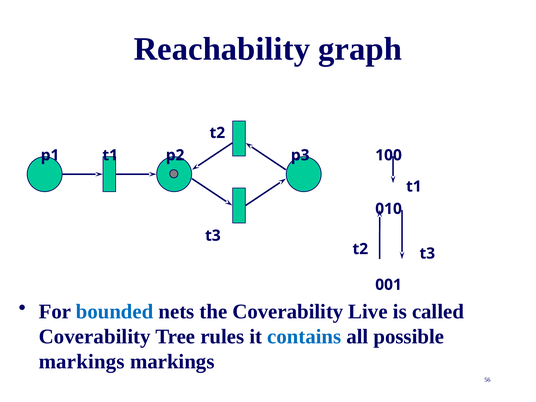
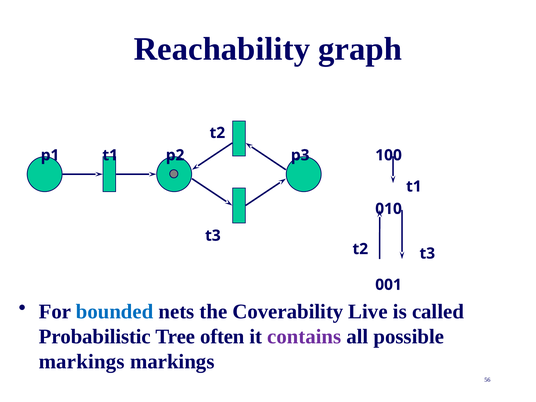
Coverability: Coverability -> Probabilistic (95, 336)
rules: rules -> often (222, 336)
contains colour: blue -> purple (304, 336)
